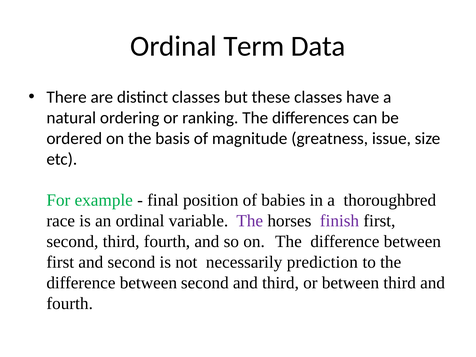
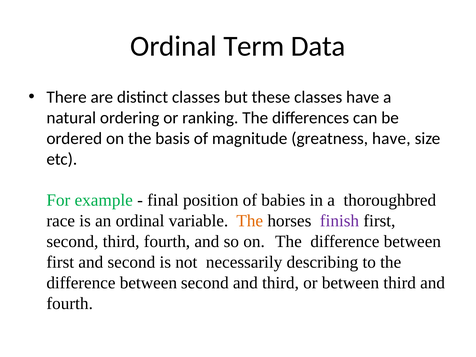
greatness issue: issue -> have (391, 138)
The colour: purple -> orange (250, 221)
prediction: prediction -> describing (322, 262)
